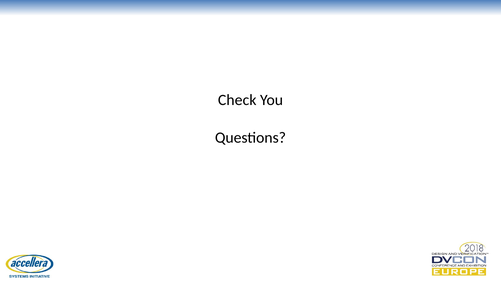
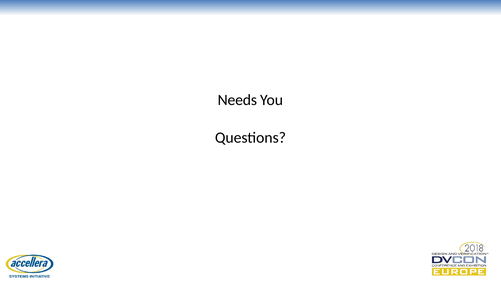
Check: Check -> Needs (237, 100)
